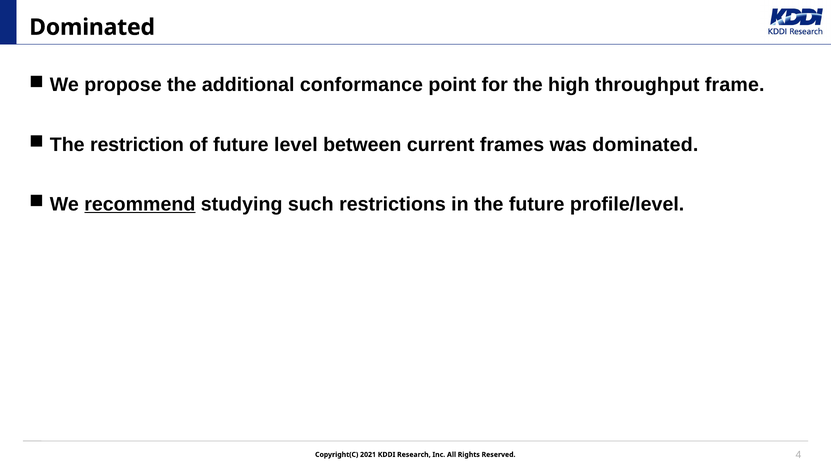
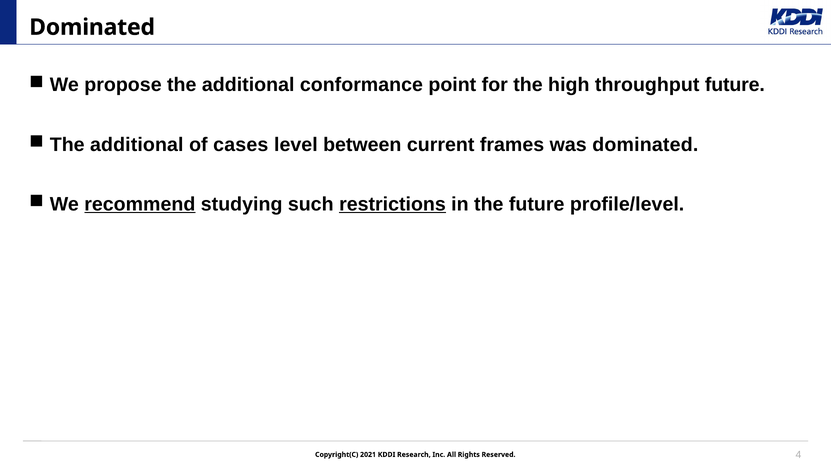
throughput frame: frame -> future (735, 85)
restriction: restriction -> additional (137, 145)
of future: future -> cases (241, 145)
restrictions underline: none -> present (392, 204)
